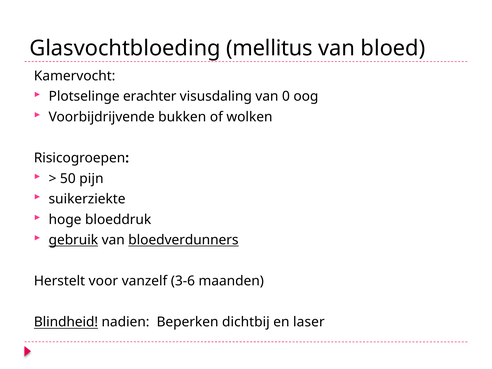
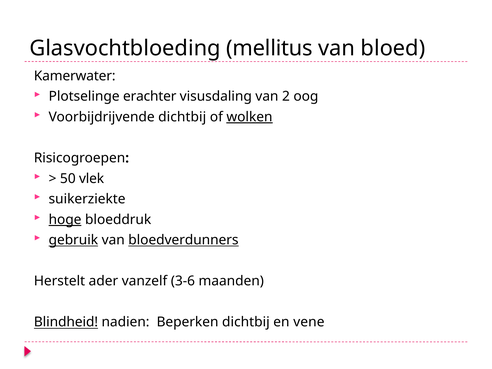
Kamervocht: Kamervocht -> Kamerwater (75, 76)
0: 0 -> 2 (286, 96)
Voorbijdrijvende bukken: bukken -> dichtbij (182, 117)
wolken underline: none -> present (249, 117)
pijn: pijn -> vlek (92, 179)
hoge underline: none -> present (65, 220)
voor: voor -> ader (103, 281)
laser: laser -> vene (309, 322)
